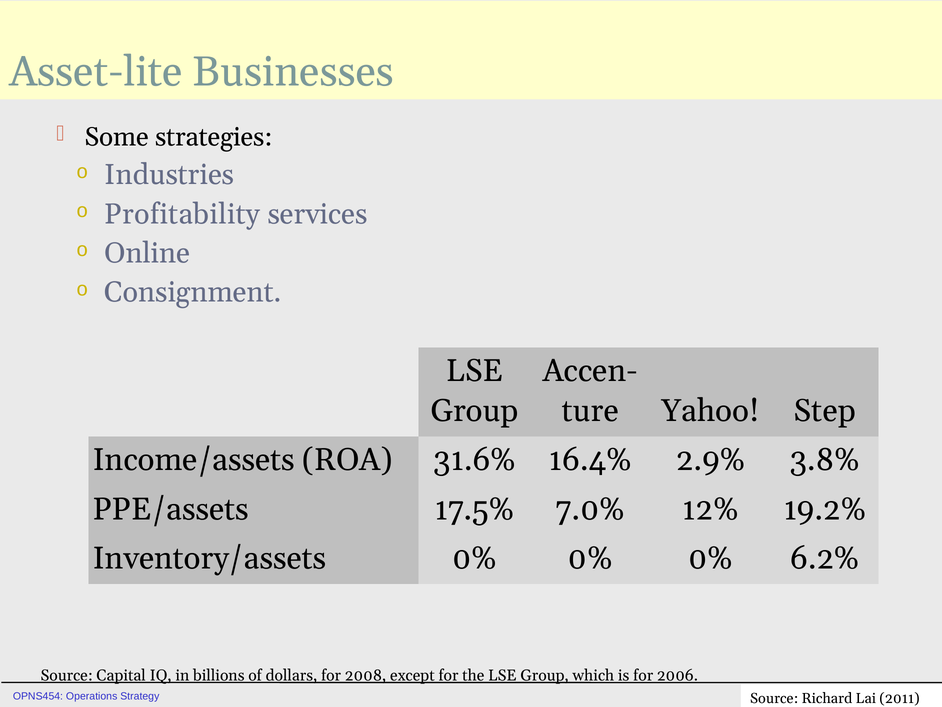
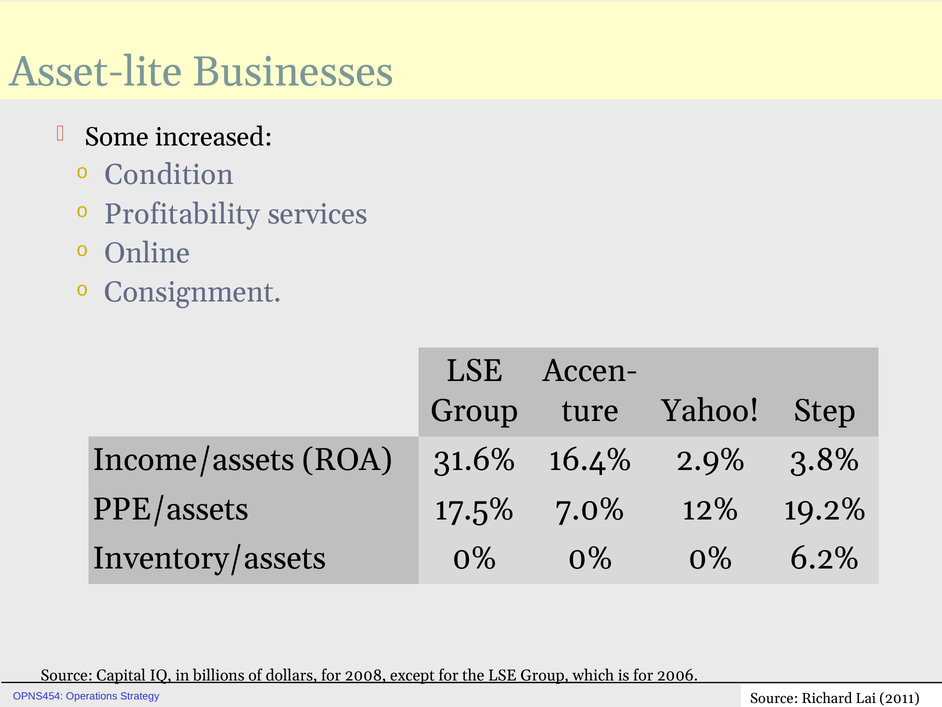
strategies: strategies -> increased (214, 137)
Industries: Industries -> Condition (169, 175)
